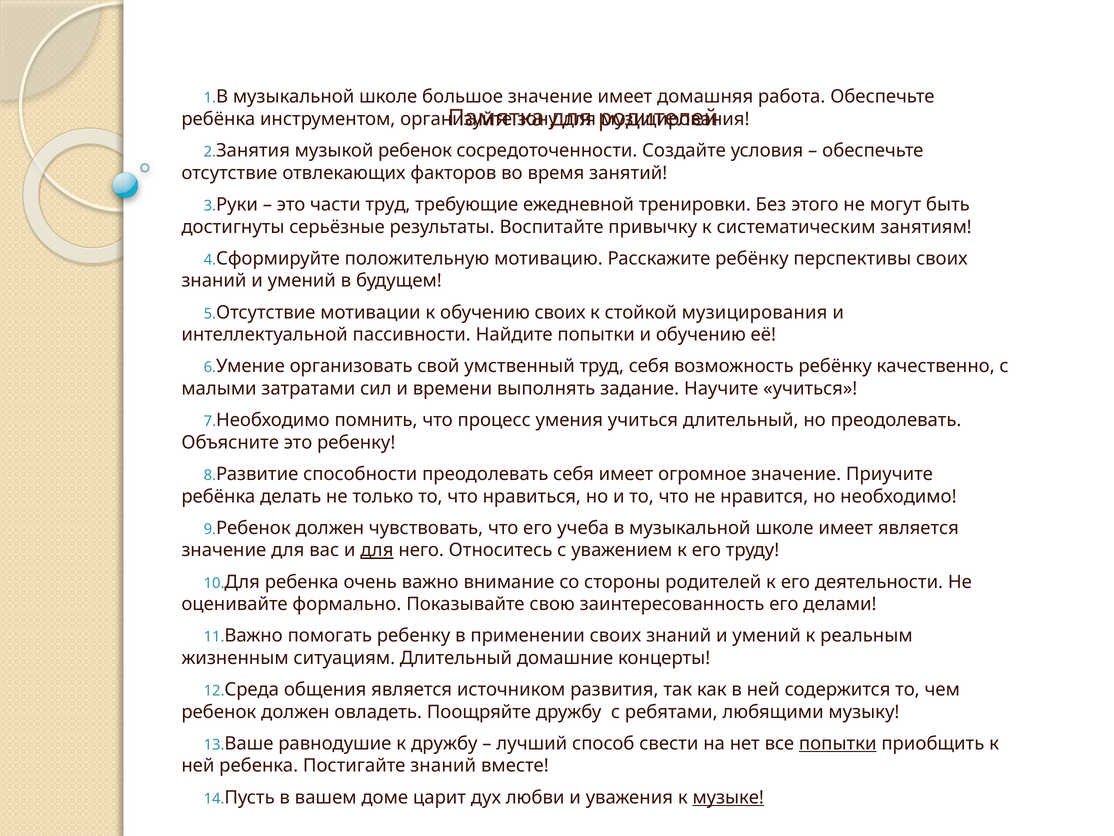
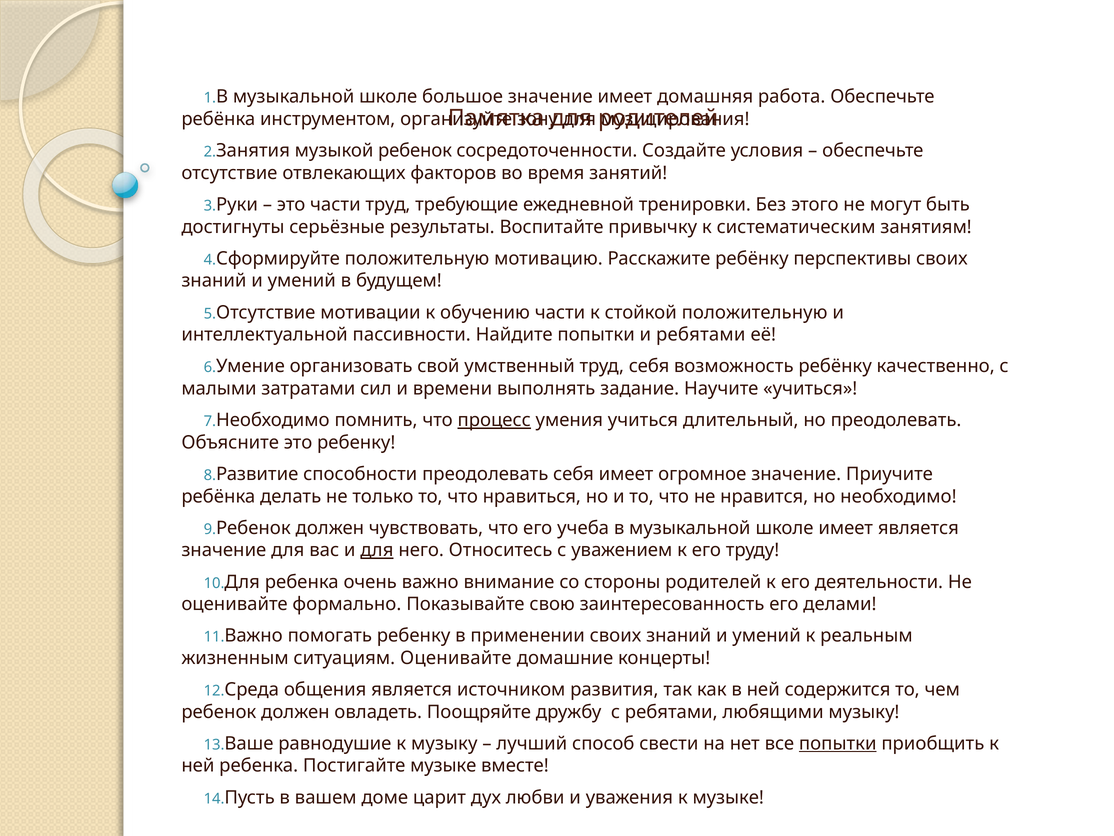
обучению своих: своих -> части (560, 312)
стойкой музицирования: музицирования -> положительную (755, 312)
и обучению: обучению -> ребятами (701, 335)
процесс underline: none -> present (494, 420)
ситуациям Длительный: Длительный -> Оценивайте (456, 658)
к дружбу: дружбу -> музыку (444, 743)
Постигайте знаний: знаний -> музыке (443, 765)
музыке underline: present -> none (728, 797)
